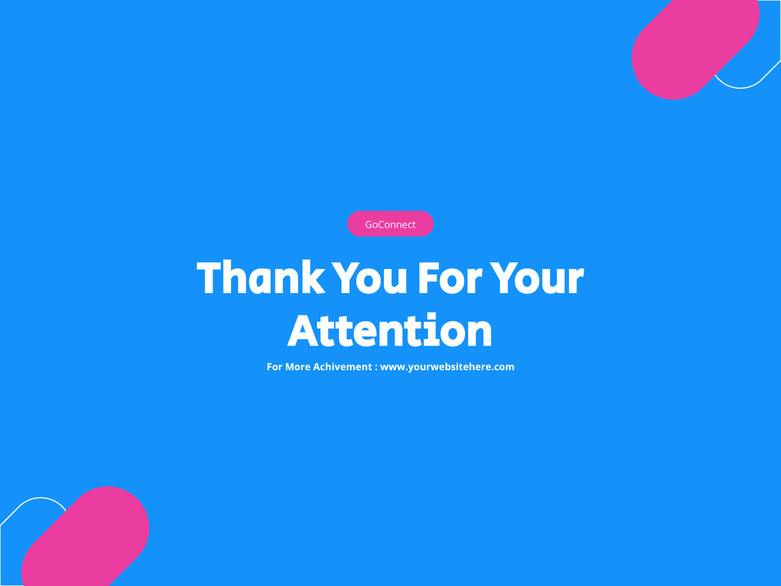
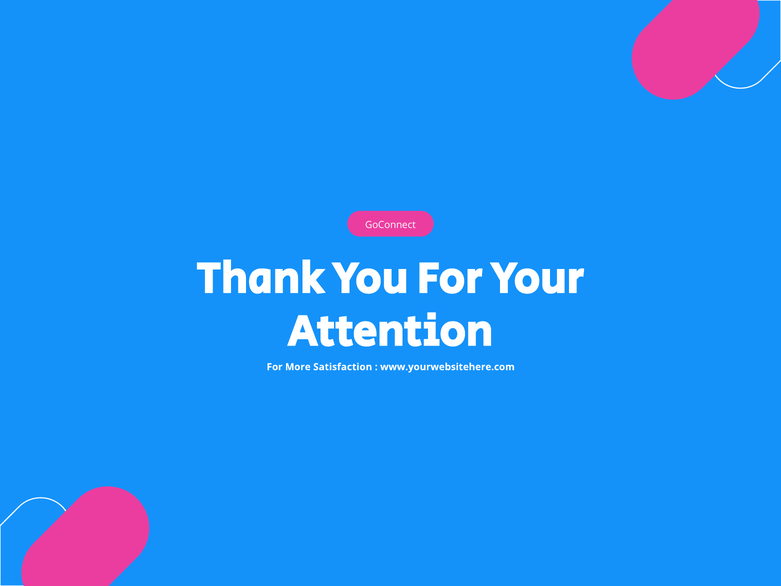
Achivement: Achivement -> Satisfaction (343, 367)
